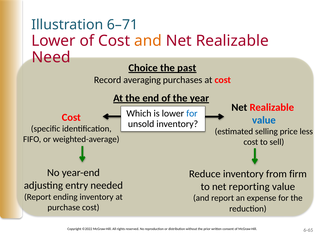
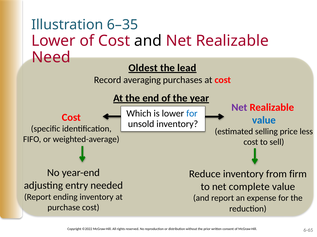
6–71: 6–71 -> 6–35 (123, 25)
and colour: orange -> black (148, 41)
Choice: Choice -> Oldest (143, 68)
past: past -> lead (187, 68)
Net colour: black -> purple (239, 108)
reporting: reporting -> complete (249, 187)
